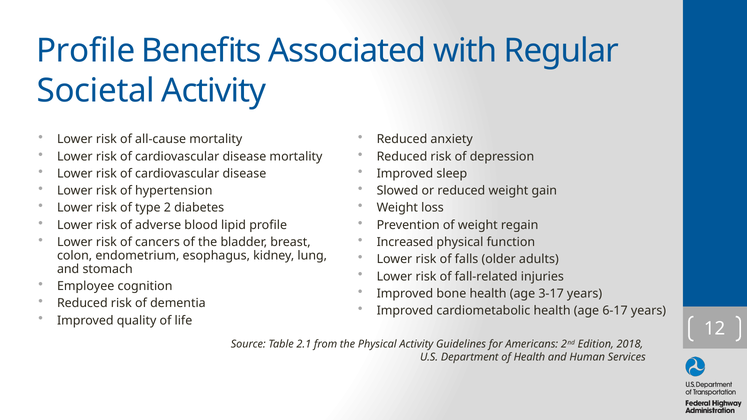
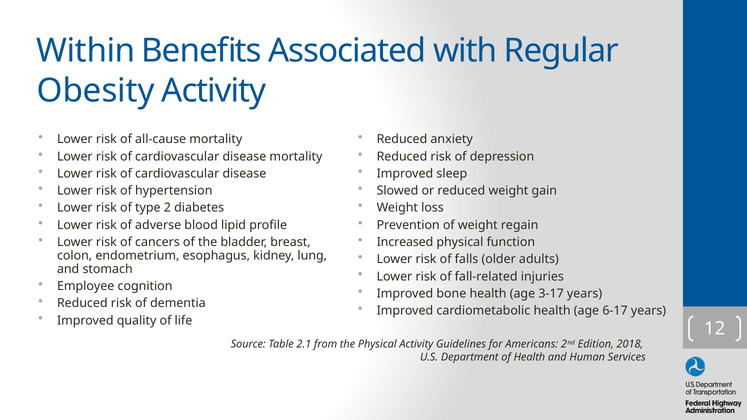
Profile: Profile -> Within (86, 51)
Societal: Societal -> Obesity (96, 91)
